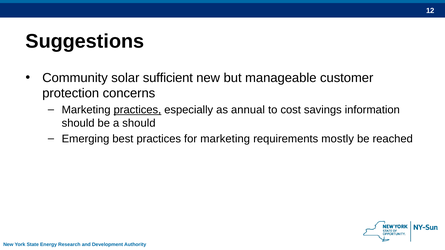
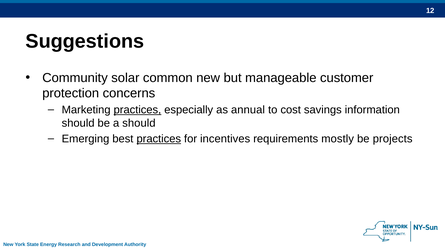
sufficient: sufficient -> common (168, 78)
practices underline: none -> present (159, 139)
for marketing: marketing -> incentives (225, 139)
reached: reached -> projects (393, 139)
